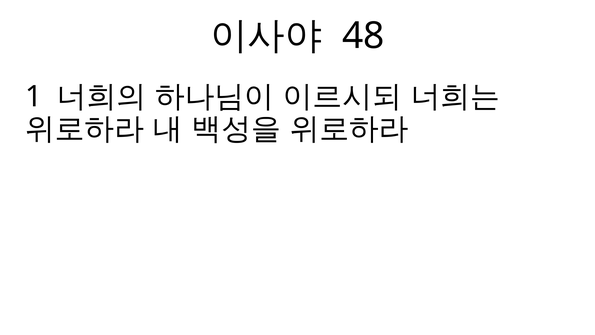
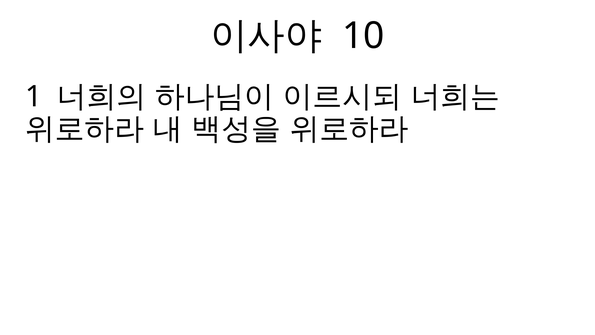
48: 48 -> 10 (363, 36)
